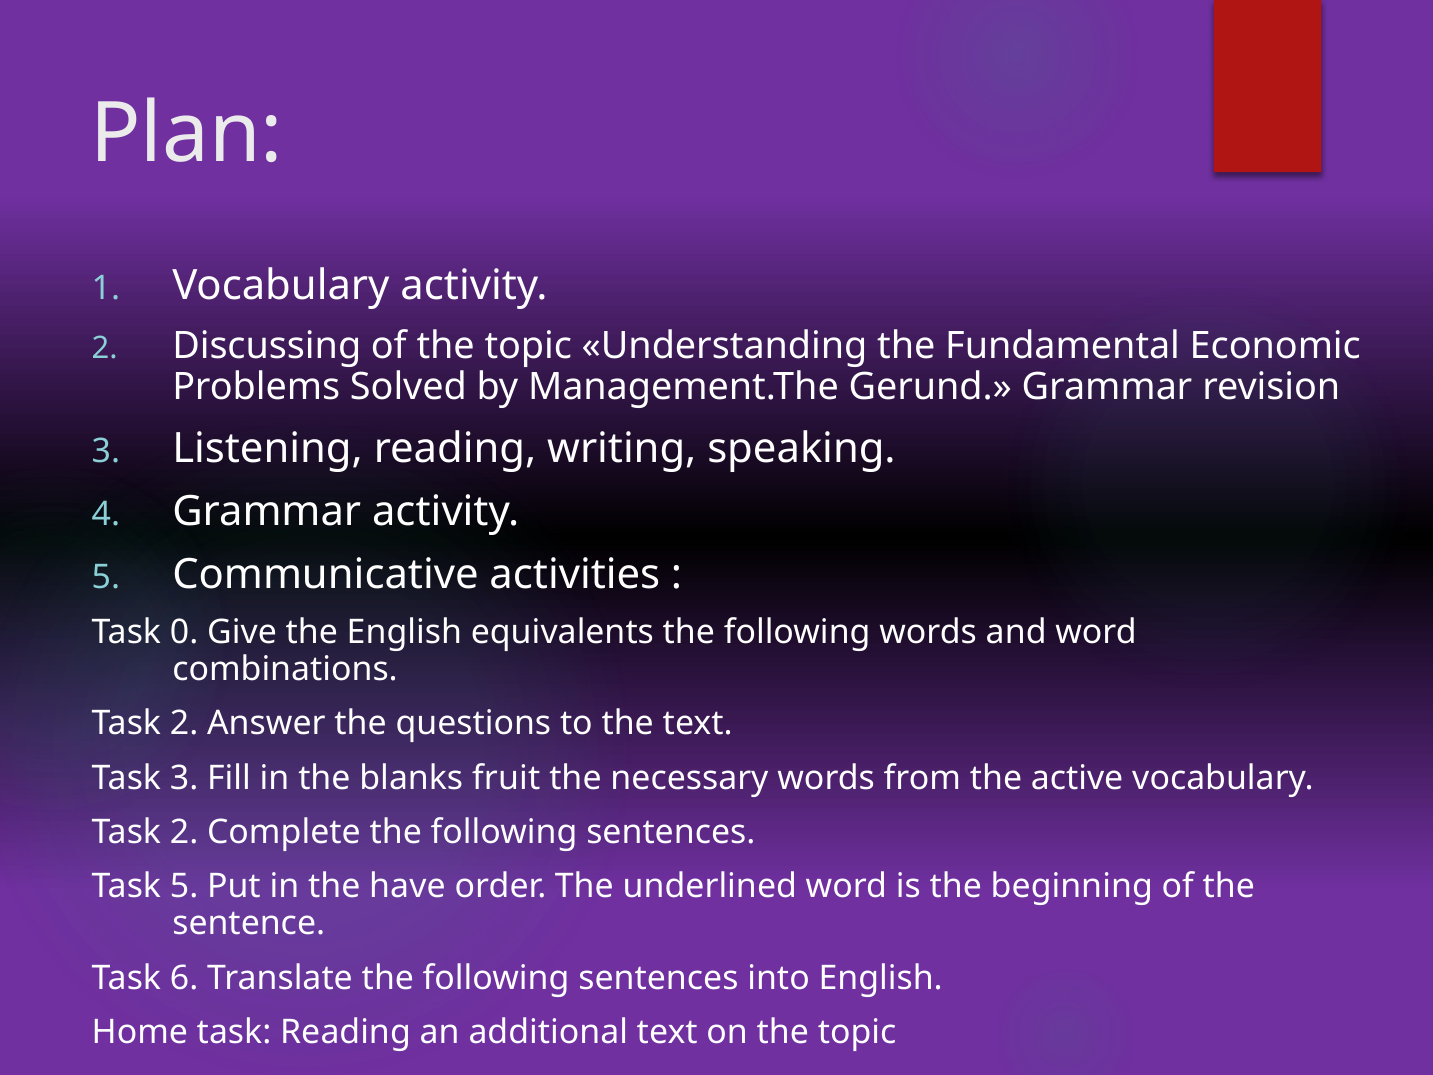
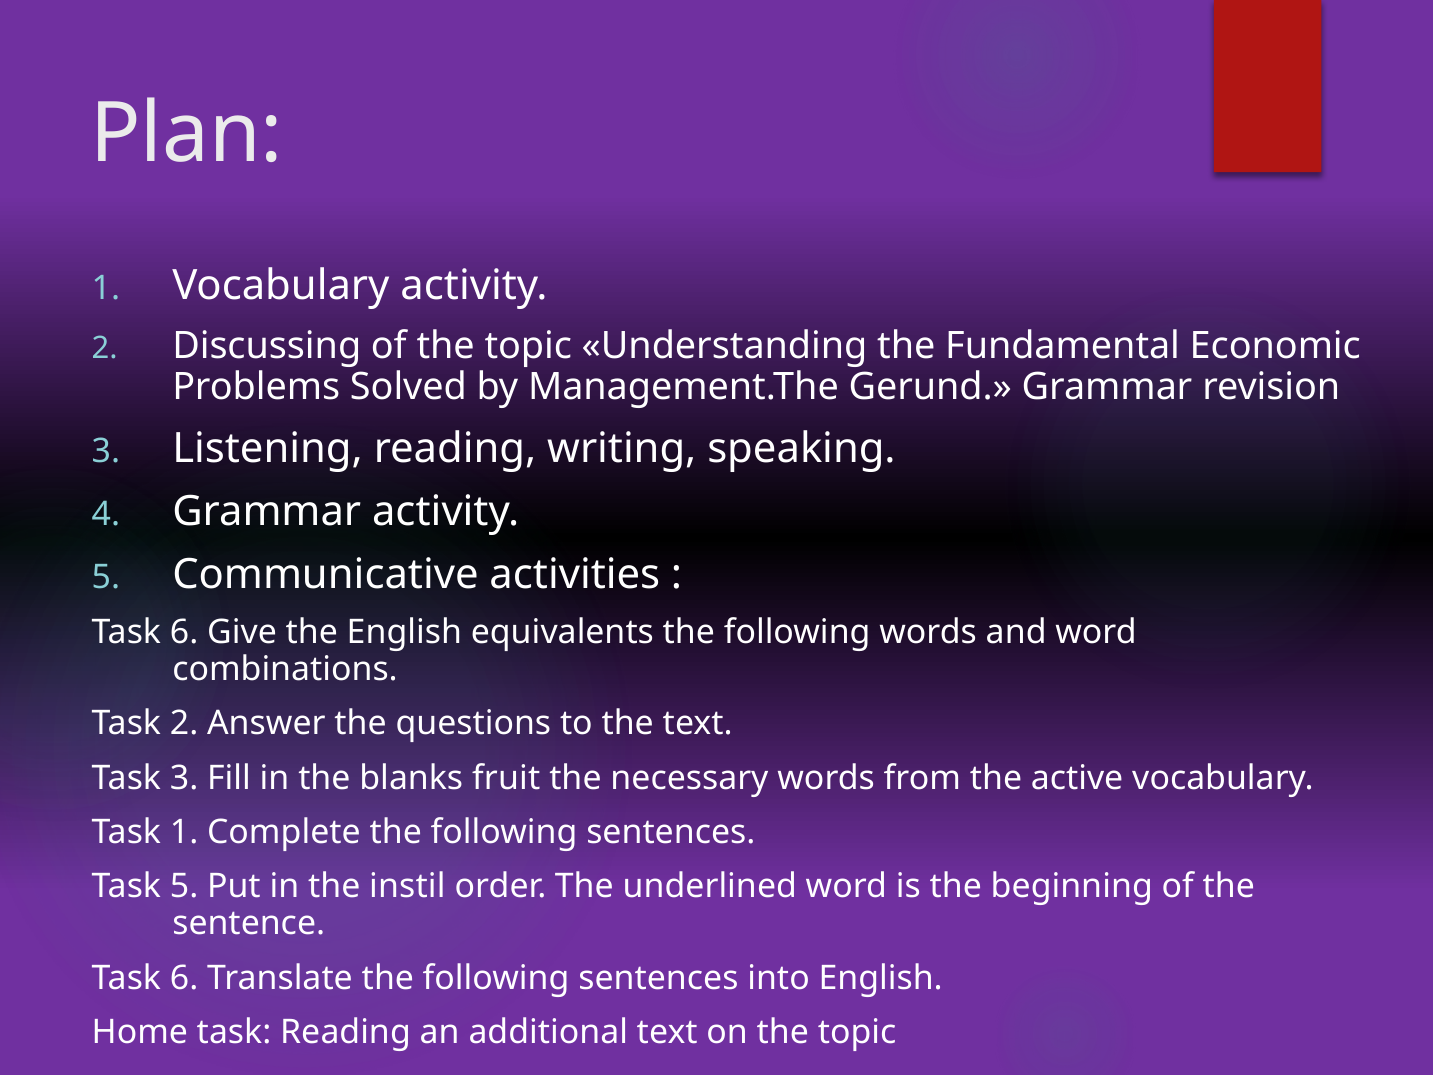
0: 0 -> 6 (184, 632)
2: 2 -> 1 (184, 832)
have: have -> instil (407, 887)
